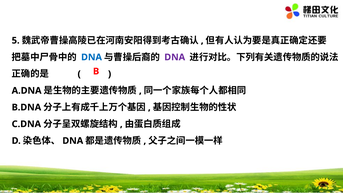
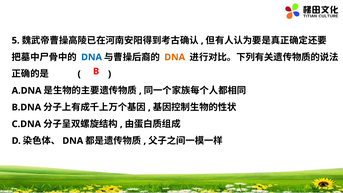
DNA colour: purple -> orange (175, 57)
